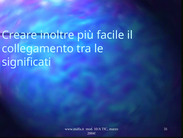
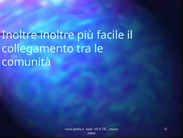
Creare: Creare -> Inoltre (19, 35)
significati: significati -> comunità (26, 62)
